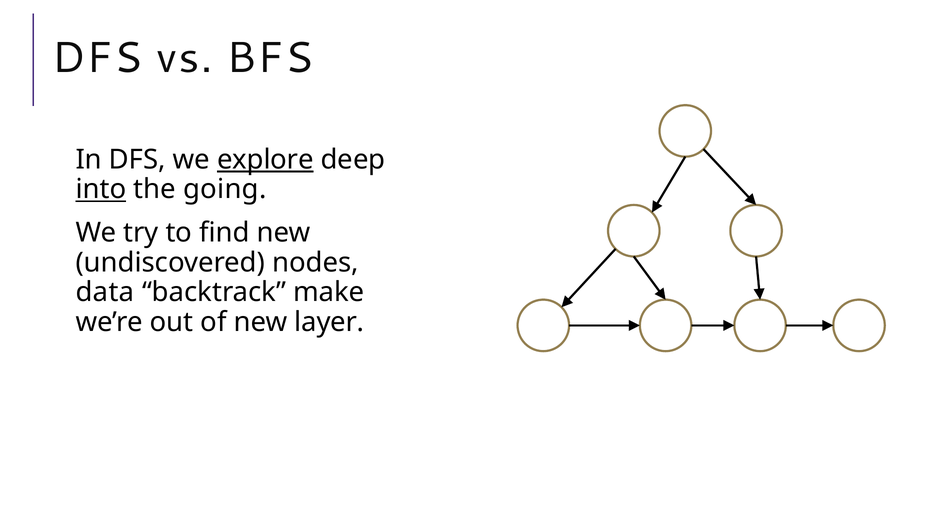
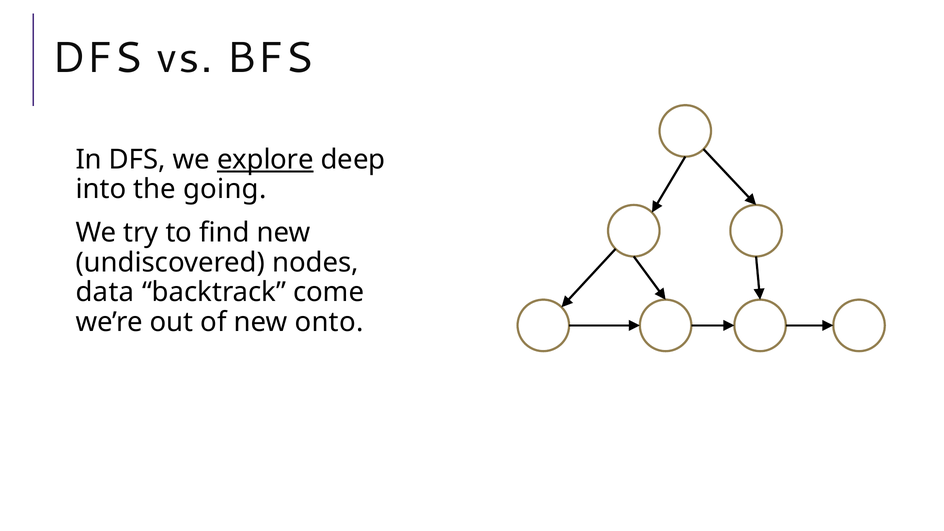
into underline: present -> none (101, 189)
make: make -> come (329, 292)
layer: layer -> onto (329, 322)
